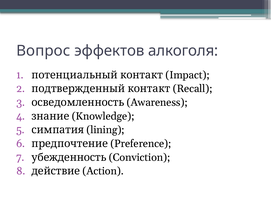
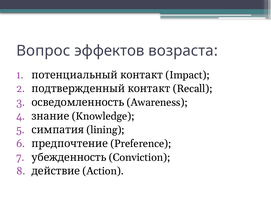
алкоголя: алкоголя -> возраста (183, 51)
